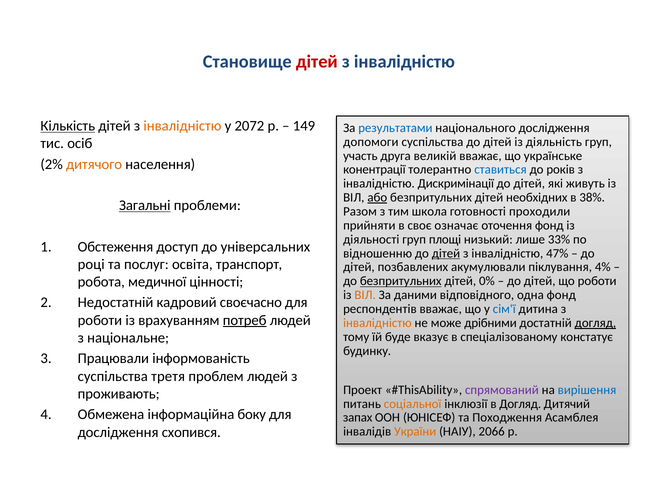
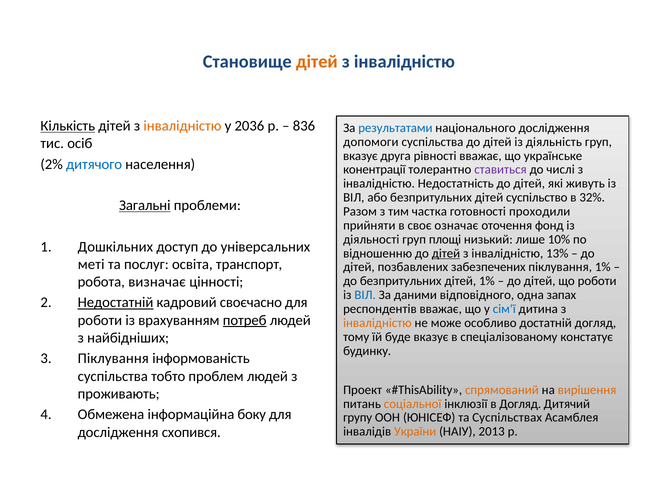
дітей colour: red -> orange (317, 61)
2072: 2072 -> 2036 (249, 126)
149: 149 -> 836 (304, 126)
участь: участь -> вказує (360, 156)
великій: великій -> рівності (435, 156)
дитячого colour: orange -> blue (94, 164)
ставиться colour: blue -> purple (500, 170)
років: років -> числі (561, 170)
Дискримінації: Дискримінації -> Недостатність (456, 183)
або underline: present -> none (377, 197)
необхідних: необхідних -> суспільство (537, 197)
38%: 38% -> 32% (592, 197)
школа: школа -> частка (429, 211)
33%: 33% -> 10% (559, 239)
Обстеження: Обстеження -> Дошкільних (115, 246)
47%: 47% -> 13% (557, 253)
році: році -> меті (91, 264)
акумулювали: акумулювали -> забезпечених (488, 267)
піклування 4%: 4% -> 1% (603, 267)
безпритульних underline: present -> none (401, 281)
дітей 0%: 0% -> 1% (487, 281)
медичної: медичної -> визначає (157, 282)
ВІЛ colour: orange -> blue (365, 295)
одна фонд: фонд -> запах (561, 295)
Недостатній underline: none -> present (116, 302)
дрібними: дрібними -> особливо (490, 323)
догляд underline: present -> none (595, 323)
національне: національне -> найбідніших (128, 338)
Працювали: Працювали -> Піклування (113, 358)
третя: третя -> тобто (168, 376)
спрямований colour: purple -> orange (502, 389)
вирішення colour: blue -> orange (587, 389)
запах: запах -> групу (358, 417)
Походження: Походження -> Суспільствах (507, 417)
2066: 2066 -> 2013 (492, 431)
